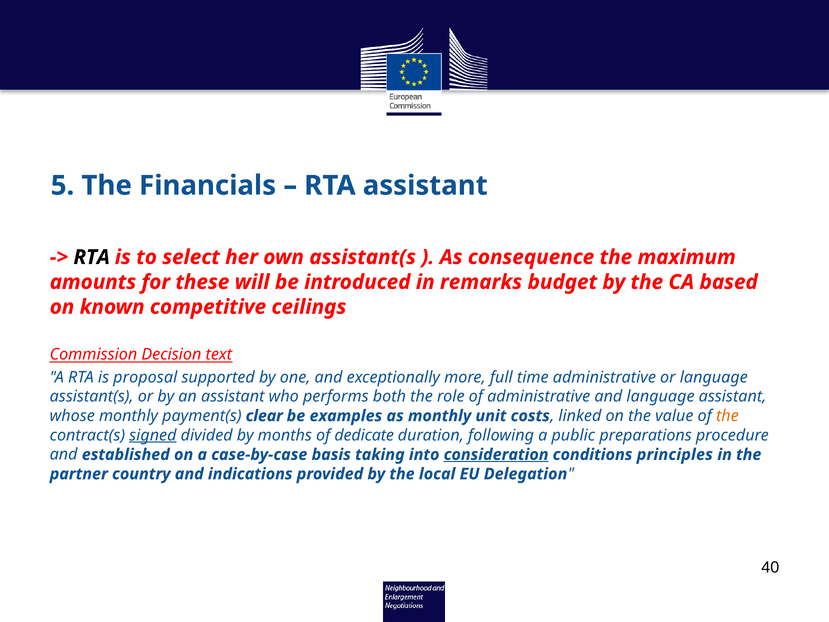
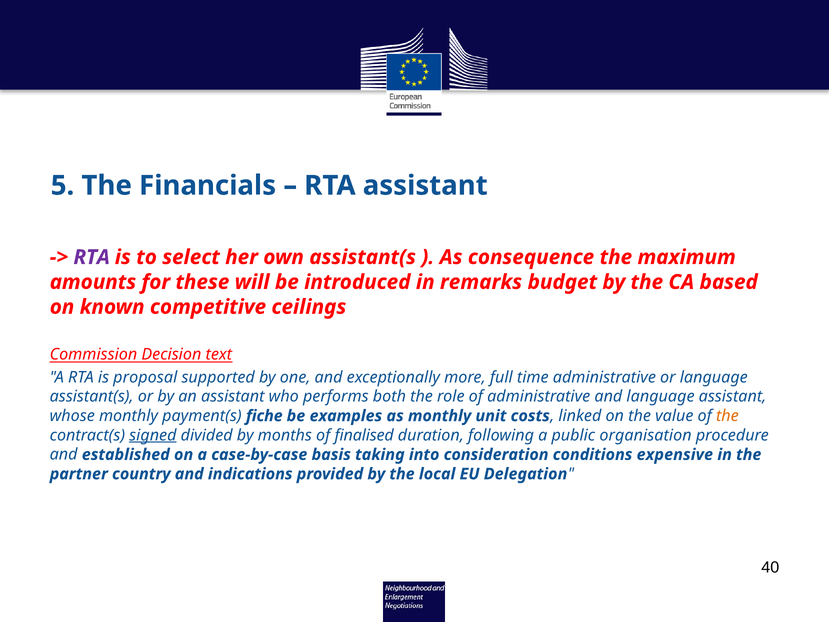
RTA colour: black -> purple (92, 257)
clear: clear -> fiche (264, 416)
dedicate: dedicate -> finalised (364, 435)
preparations: preparations -> organisation (646, 435)
consideration underline: present -> none (496, 454)
principles: principles -> expensive (675, 454)
